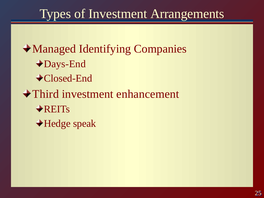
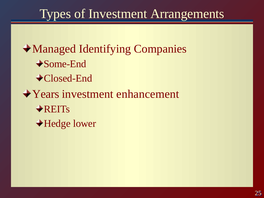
Days-End: Days-End -> Some-End (65, 64)
Third: Third -> Years (46, 94)
speak: speak -> lower (85, 123)
